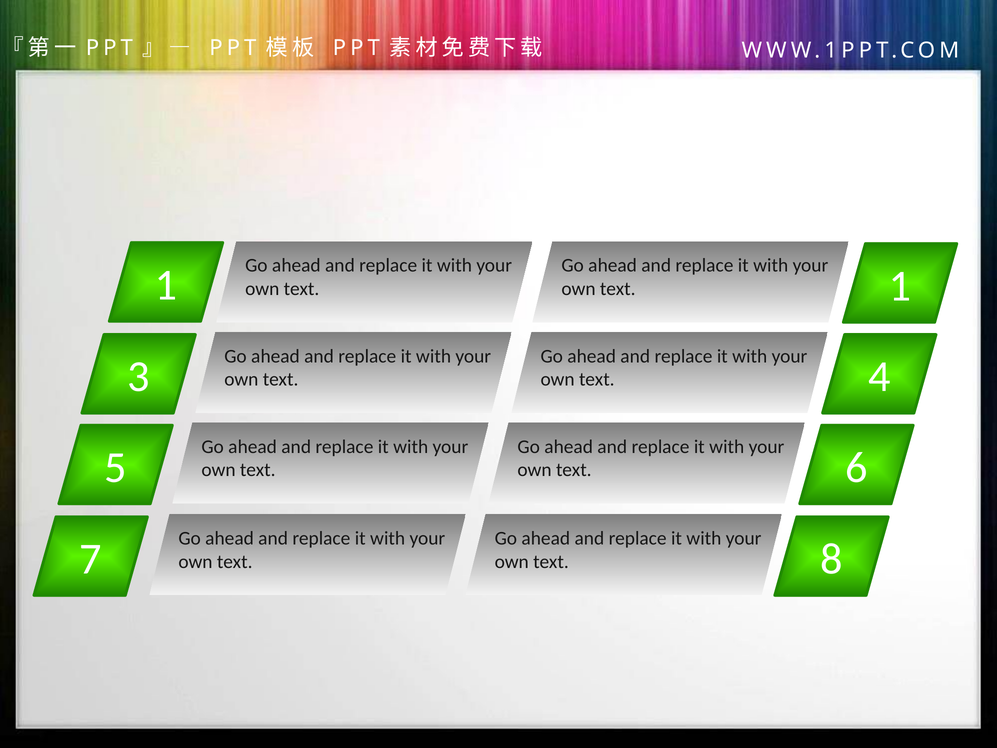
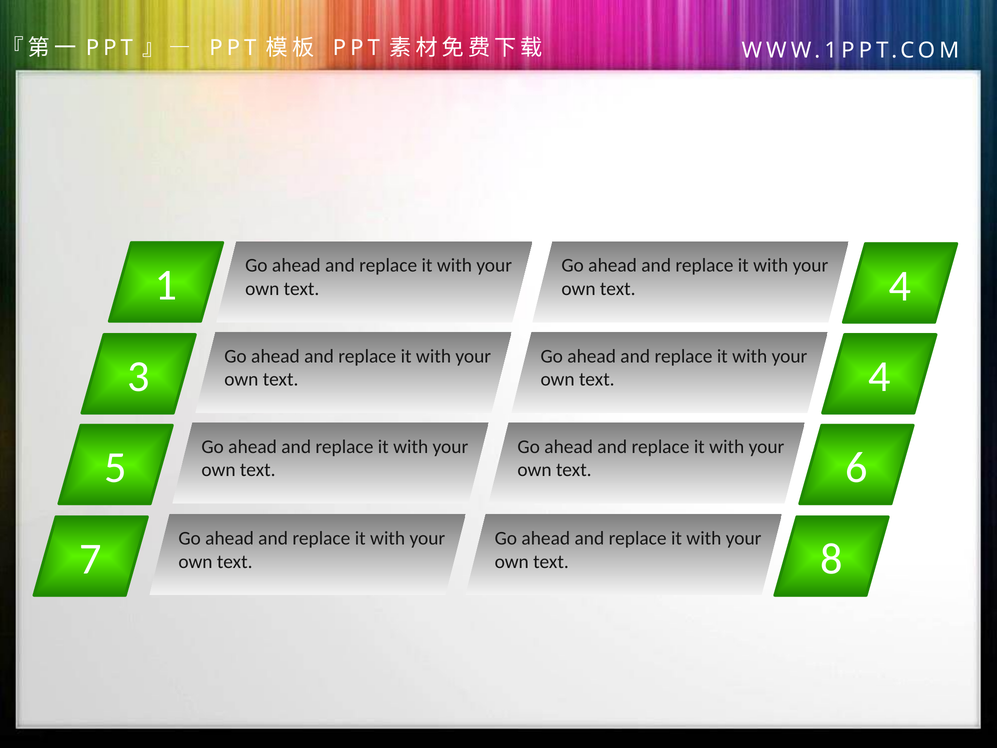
text 1: 1 -> 4 (900, 286)
